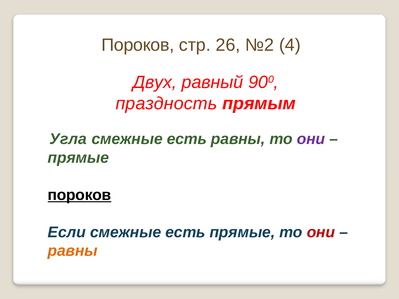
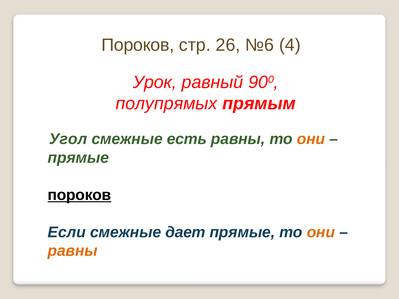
№2: №2 -> №6 (260, 45)
Двух: Двух -> Урок (155, 82)
праздность: праздность -> полупрямых (166, 104)
Угла: Угла -> Угол (68, 139)
они colour: purple -> orange (311, 139)
Если смежные есть: есть -> дает (185, 232)
они colour: red -> orange (321, 232)
